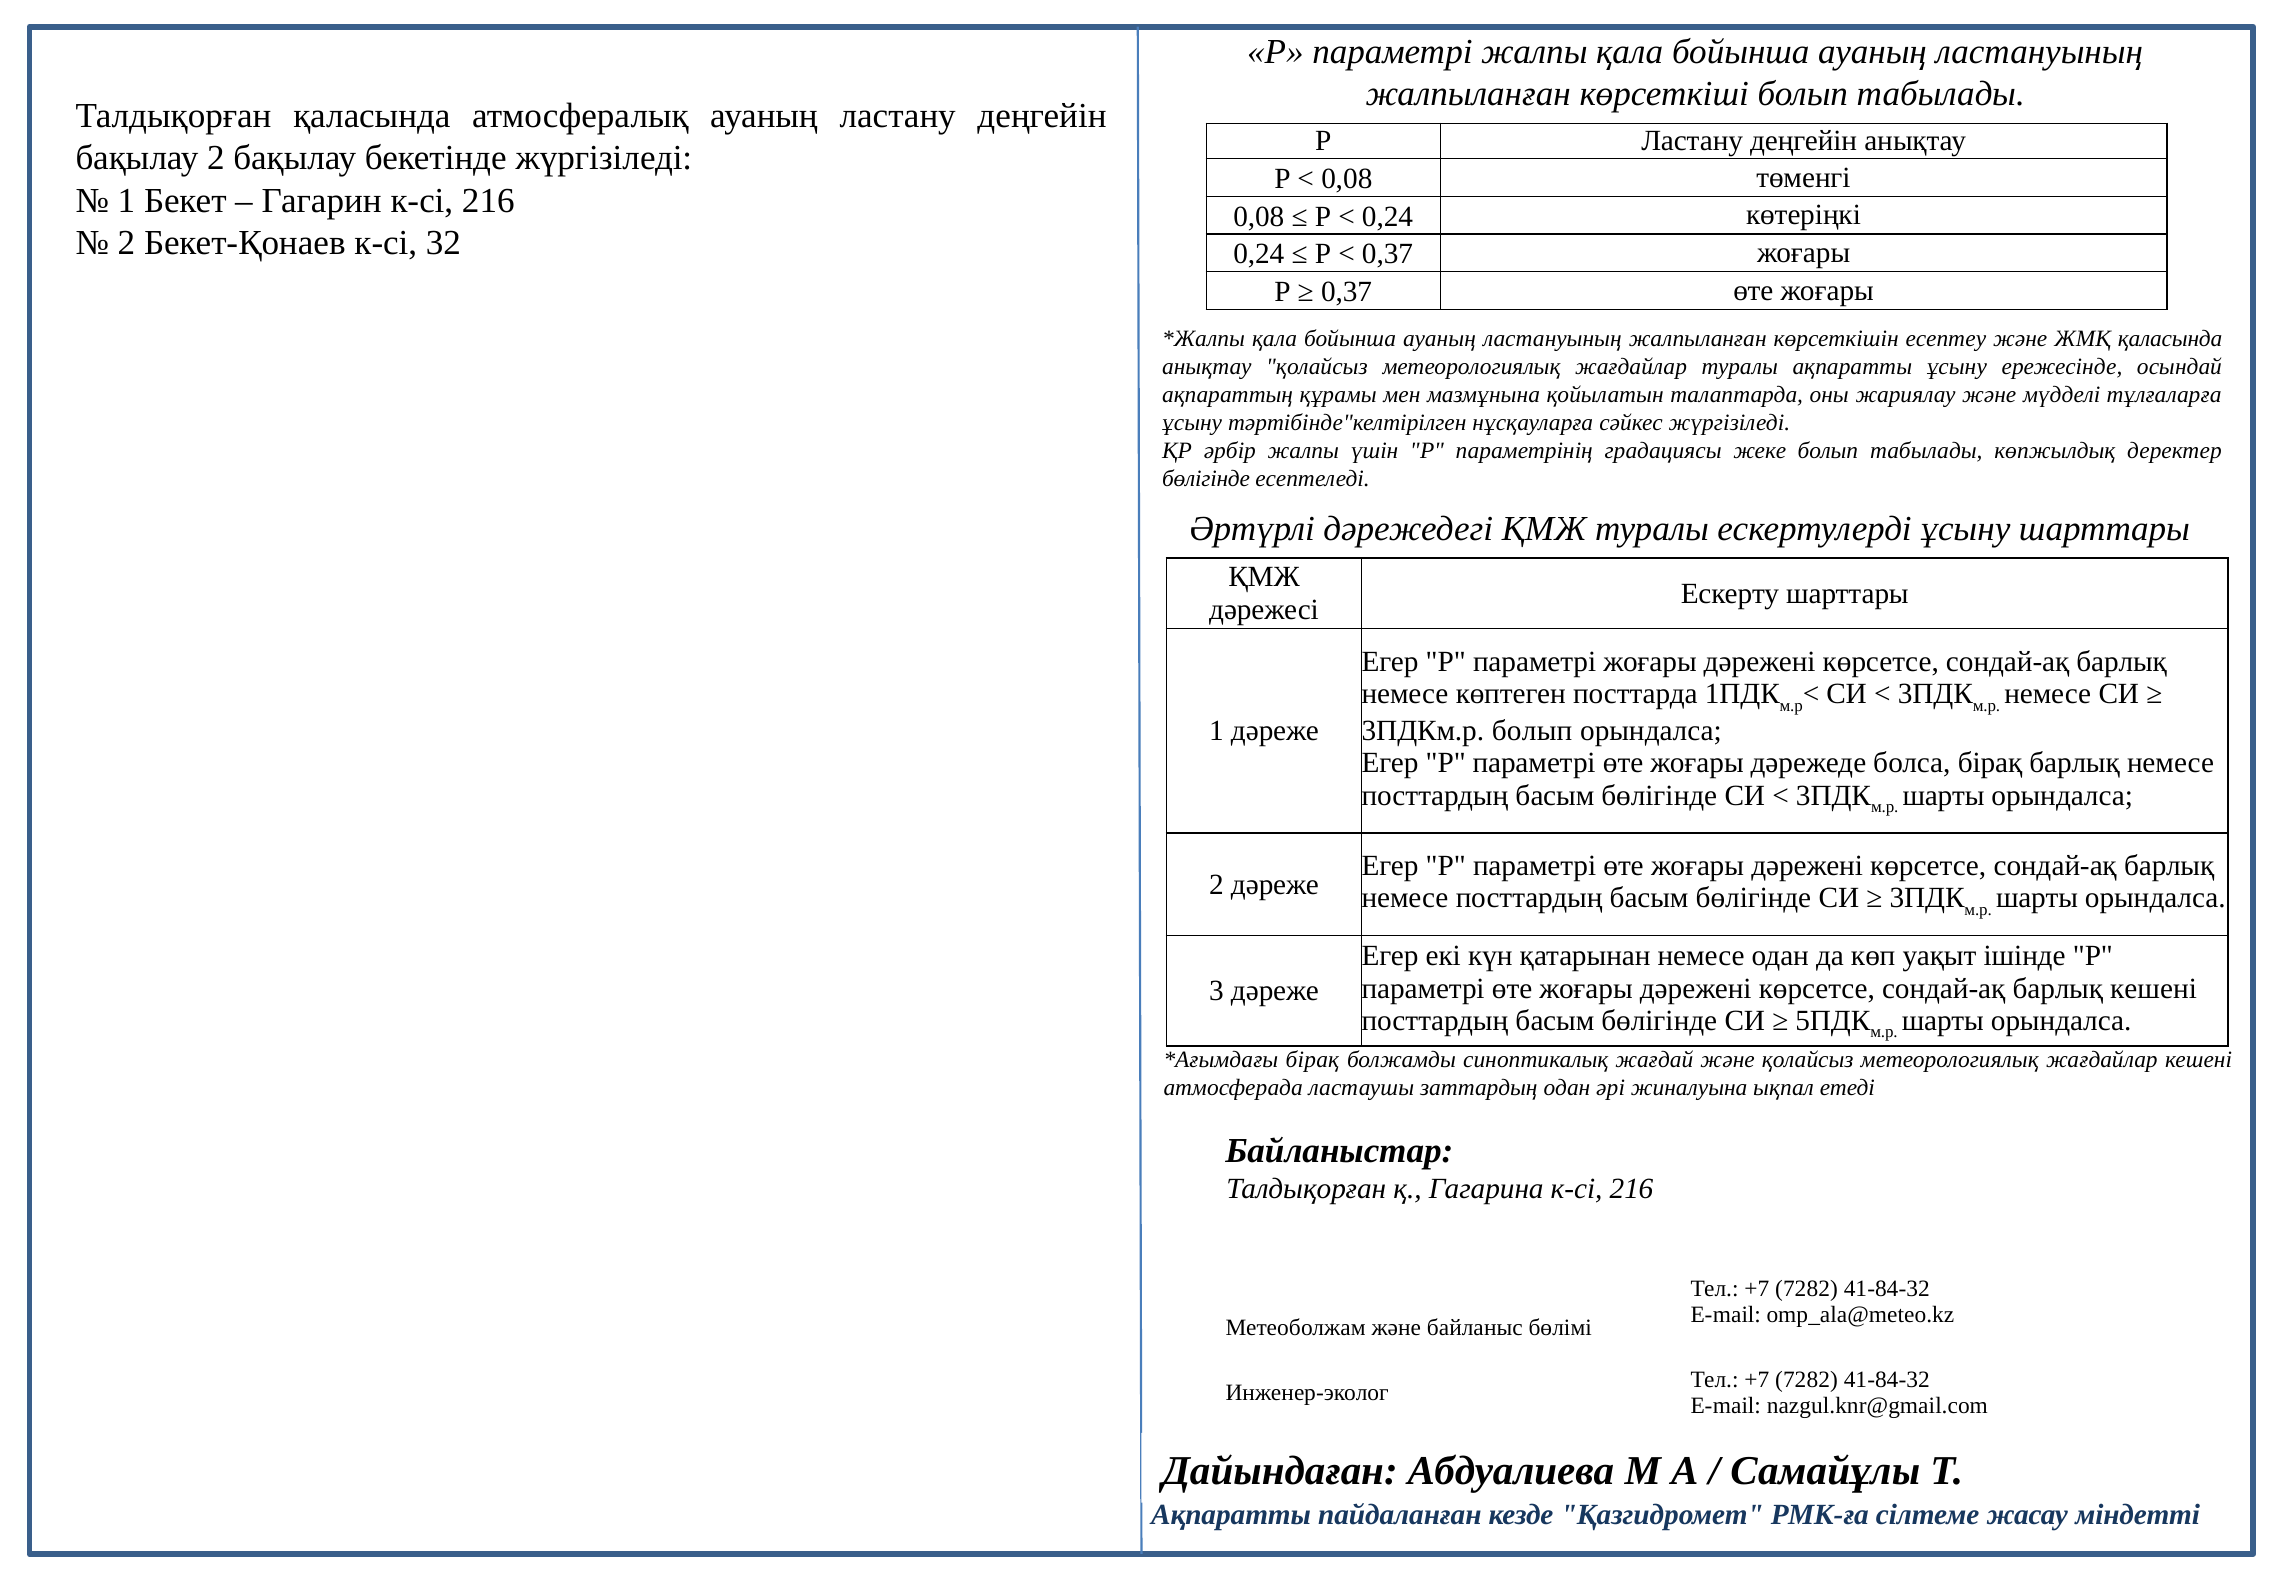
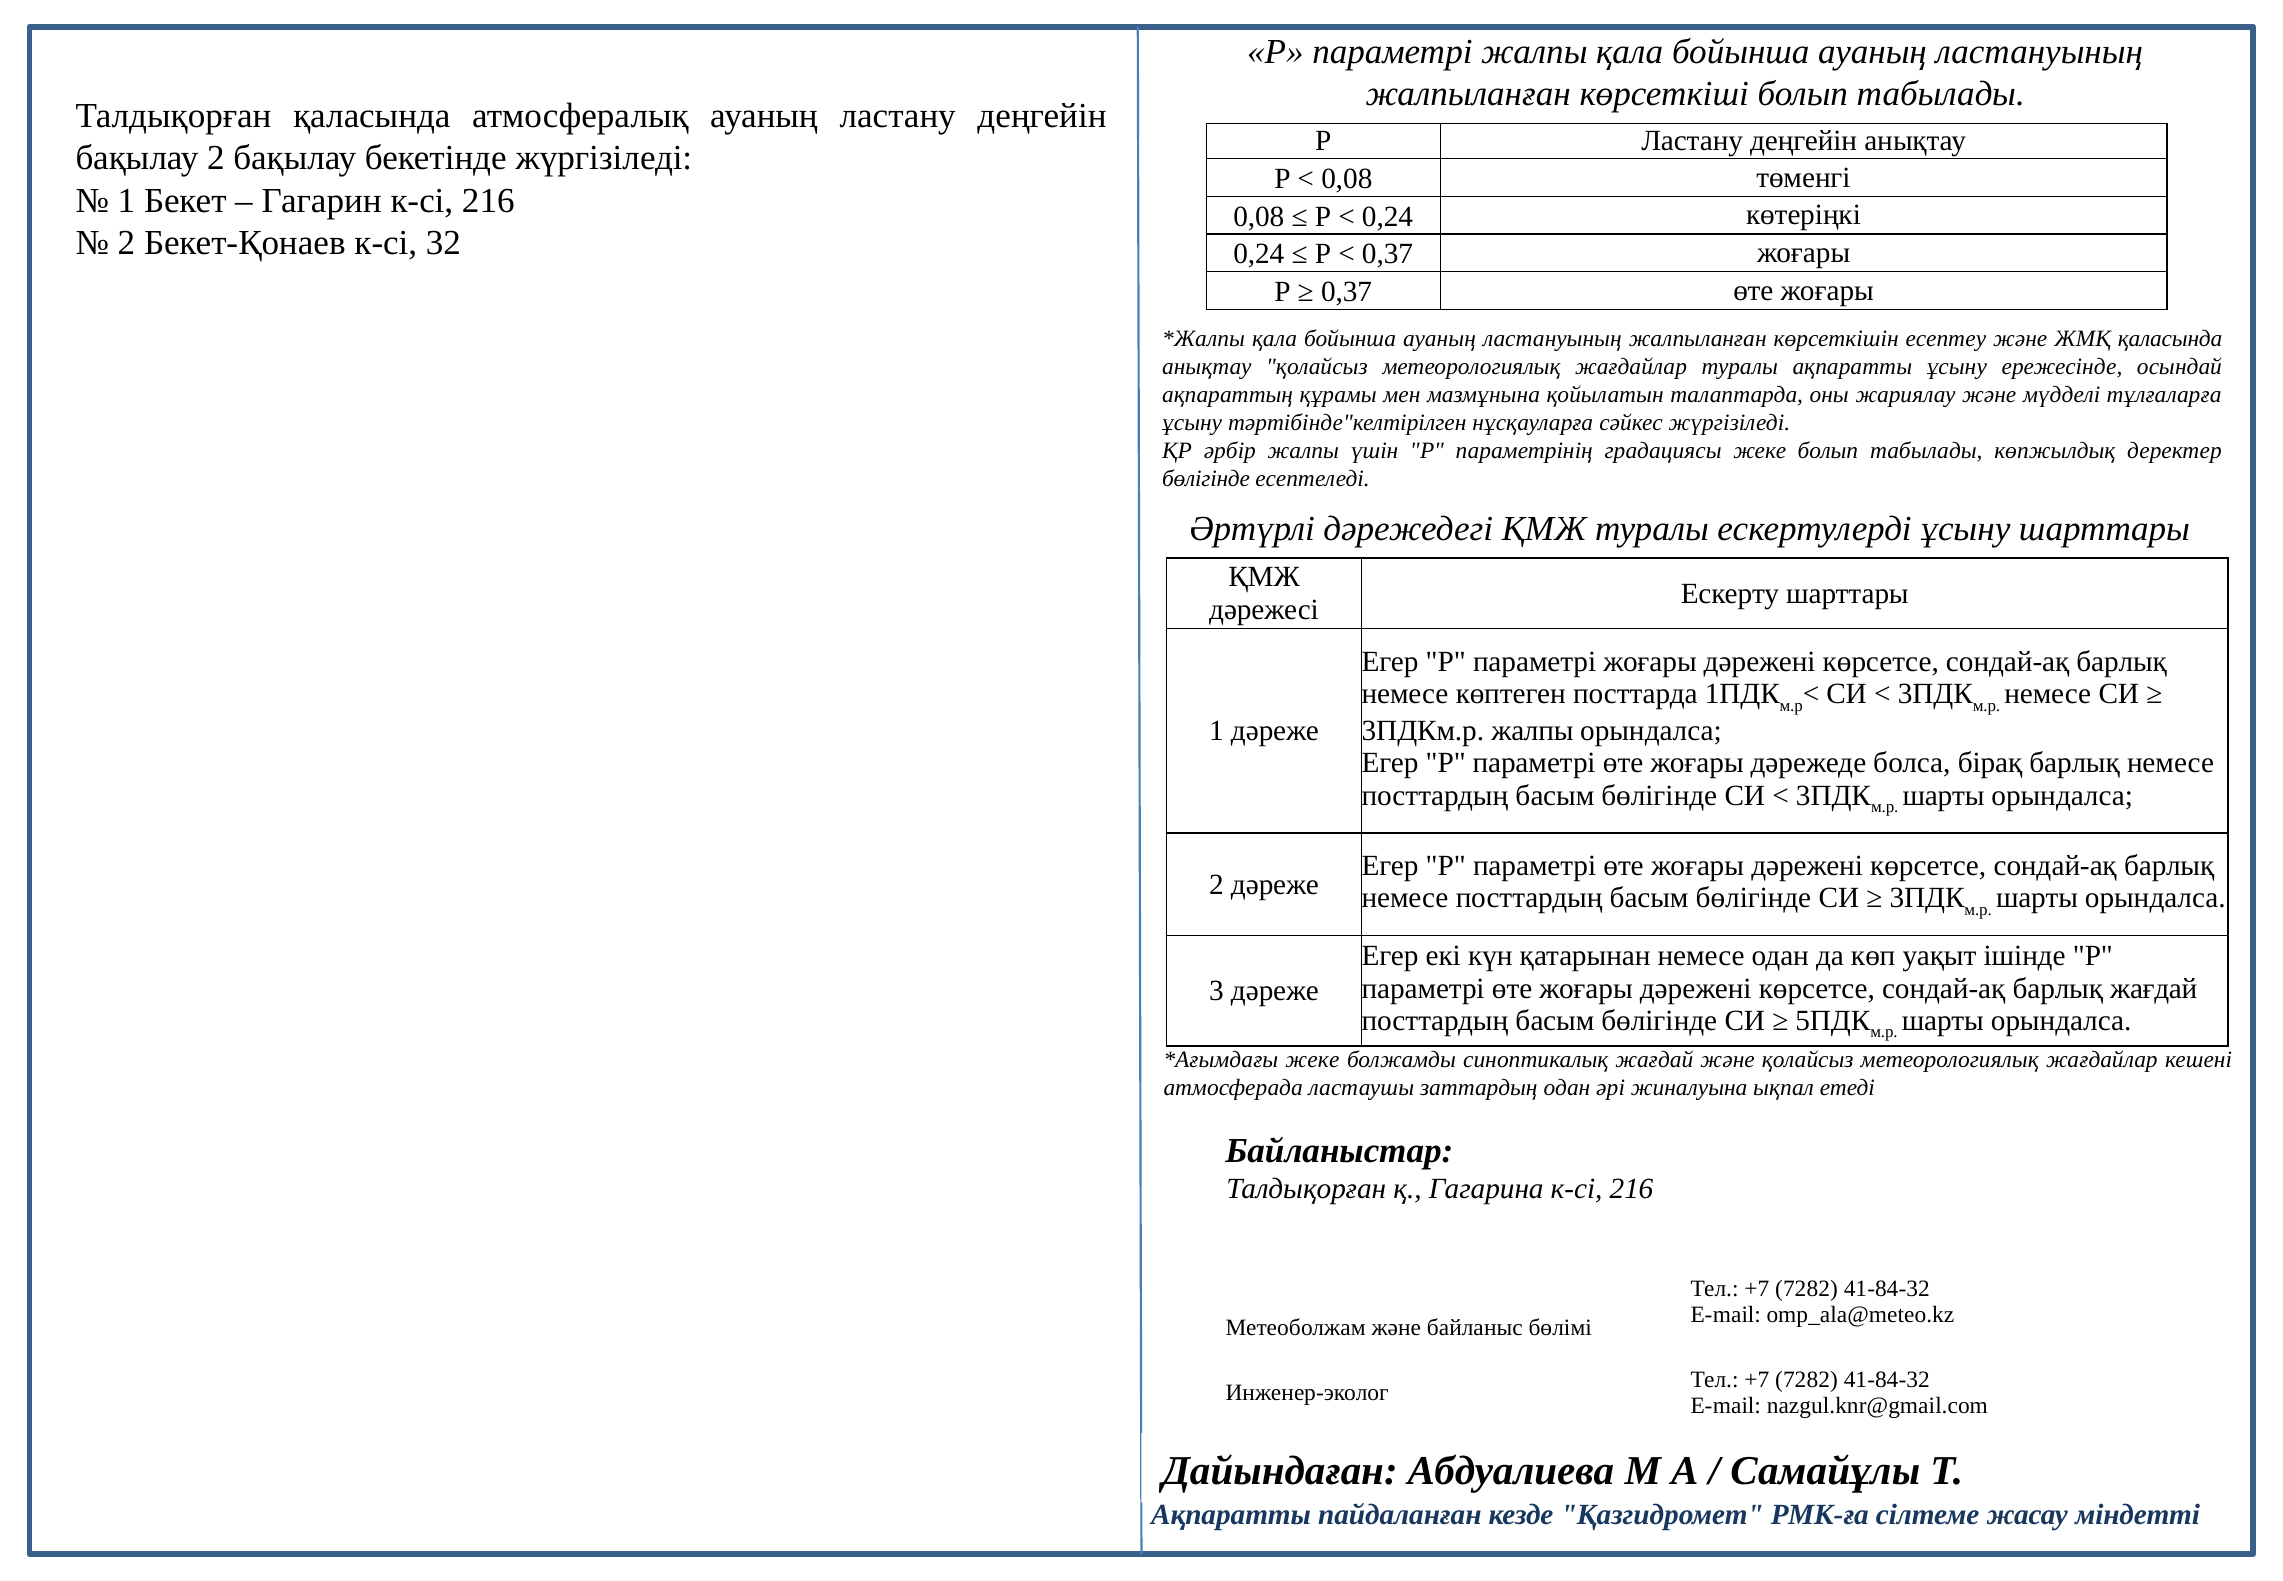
3ПДКм.р болып: болып -> жалпы (1532, 731)
барлық кешені: кешені -> жағдай (2154, 988)
бірақ: бірақ -> жеке (1312, 1059)
